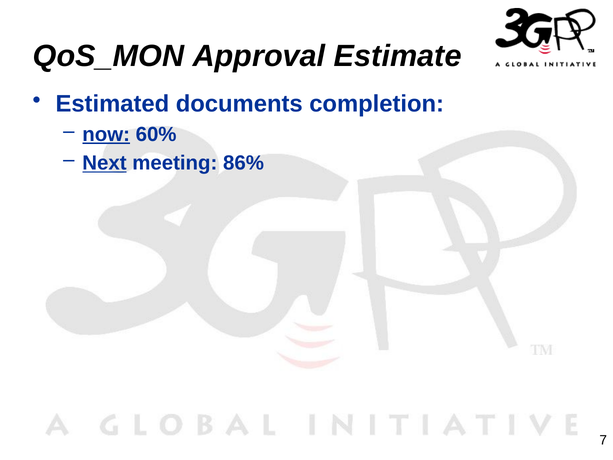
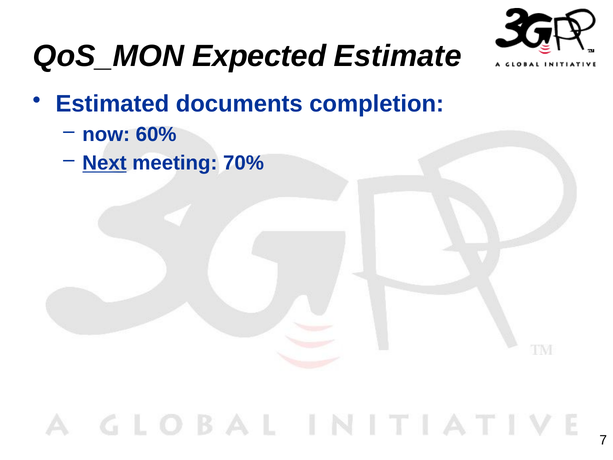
Approval: Approval -> Expected (259, 56)
now underline: present -> none (106, 134)
86%: 86% -> 70% (243, 163)
